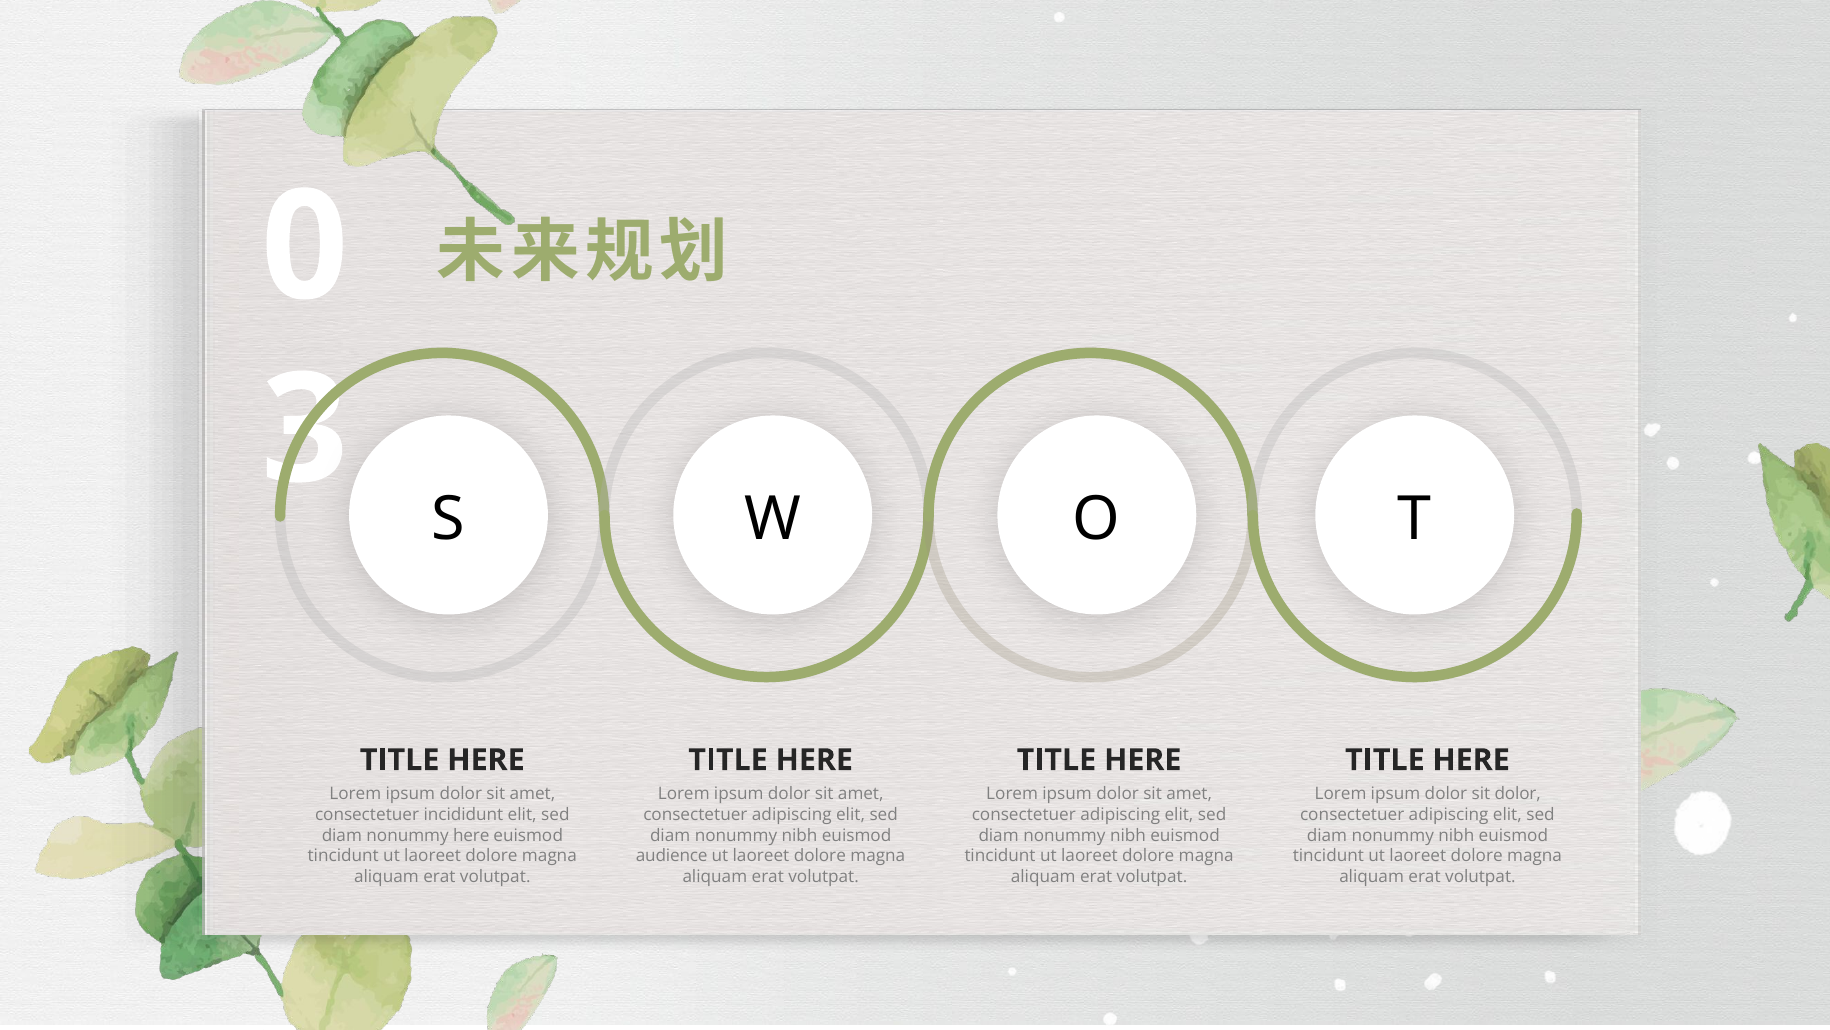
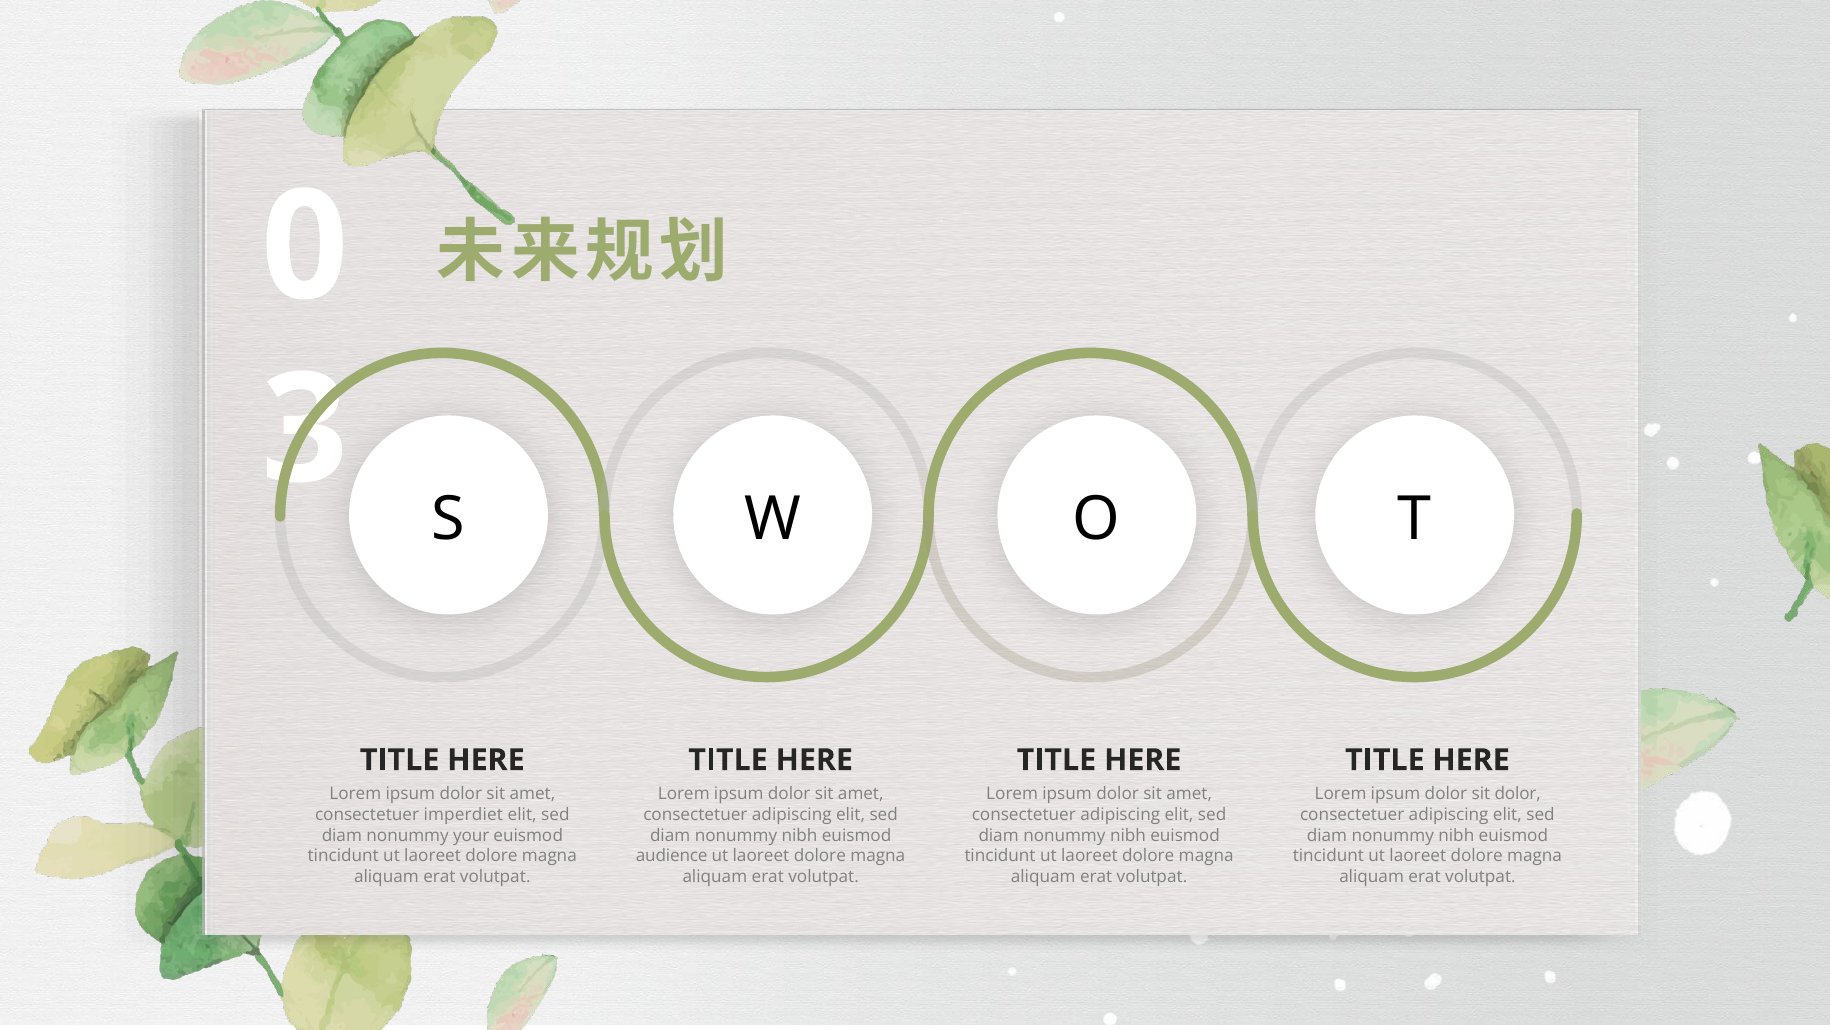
incididunt: incididunt -> imperdiet (463, 814)
nonummy here: here -> your (471, 835)
